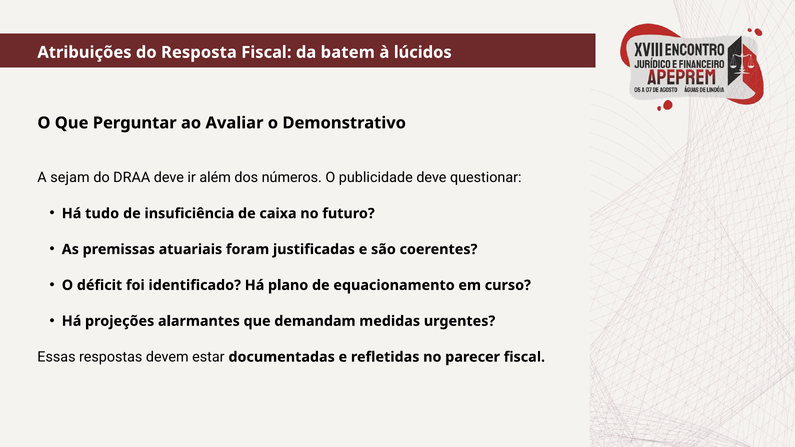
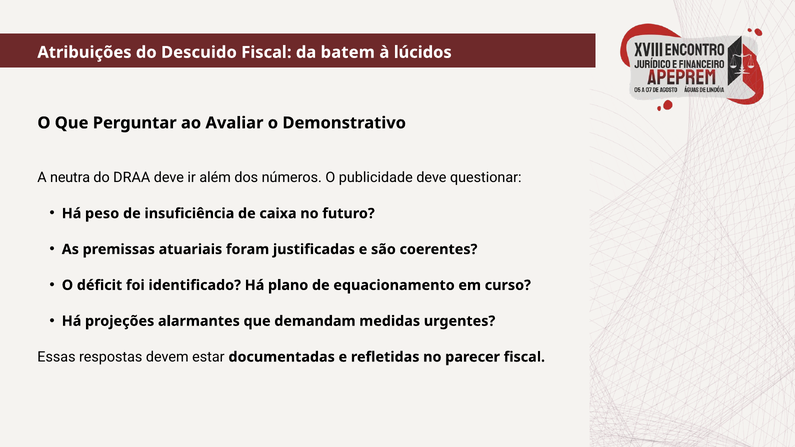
Resposta: Resposta -> Descuido (199, 52)
sejam: sejam -> neutra (70, 178)
tudo: tudo -> peso (102, 214)
